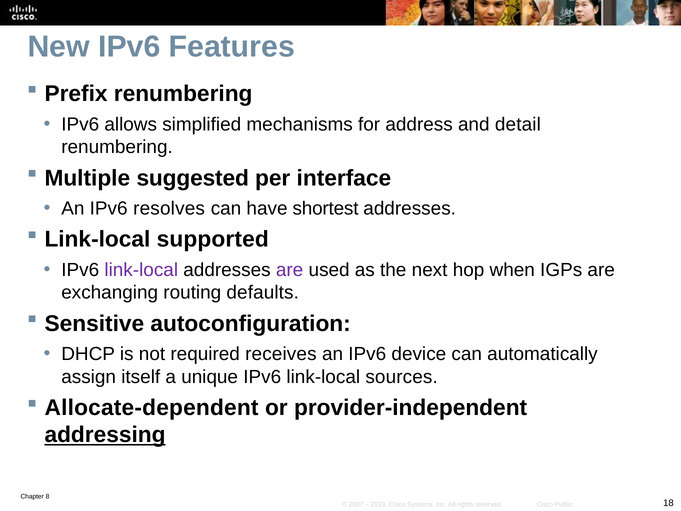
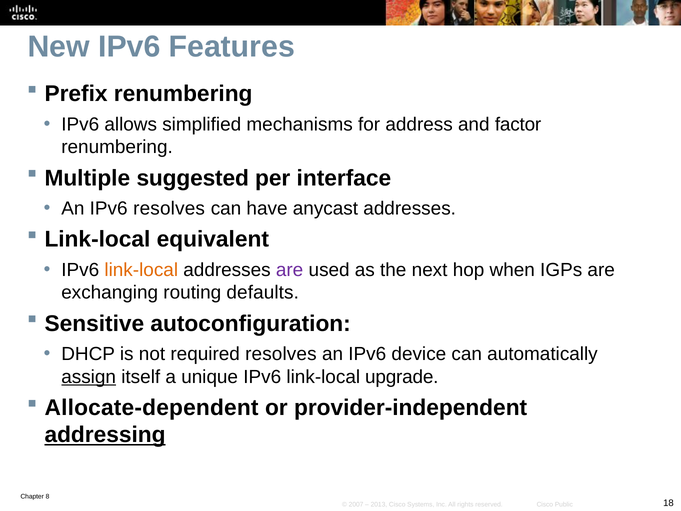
detail: detail -> factor (518, 124)
shortest: shortest -> anycast (325, 208)
supported: supported -> equivalent (213, 239)
link-local colour: purple -> orange (141, 270)
required receives: receives -> resolves (281, 354)
assign underline: none -> present (89, 377)
sources: sources -> upgrade (402, 377)
